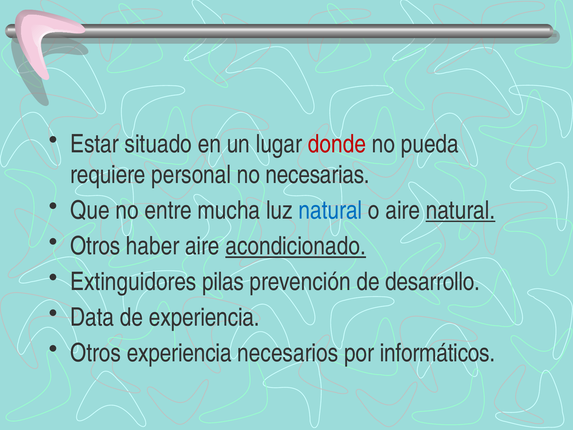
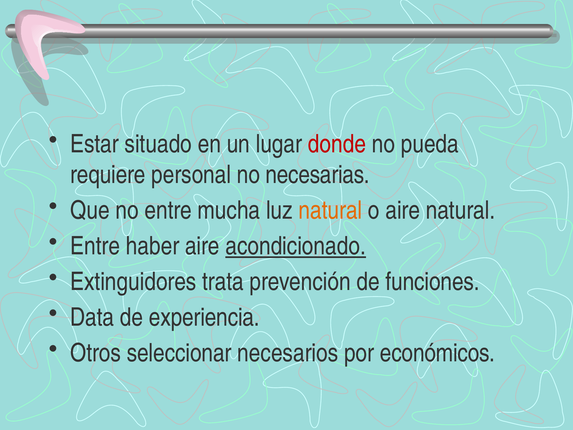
natural colour: blue -> orange (330, 210)
natural underline: present -> none (461, 210)
Otros: Otros -> Entre (95, 246)
pilas: pilas -> trata (223, 282)
desarrollo: desarrollo -> funciones (433, 282)
Otros experiencia: experiencia -> seleccionar (179, 353)
informáticos: informáticos -> económicos (438, 353)
